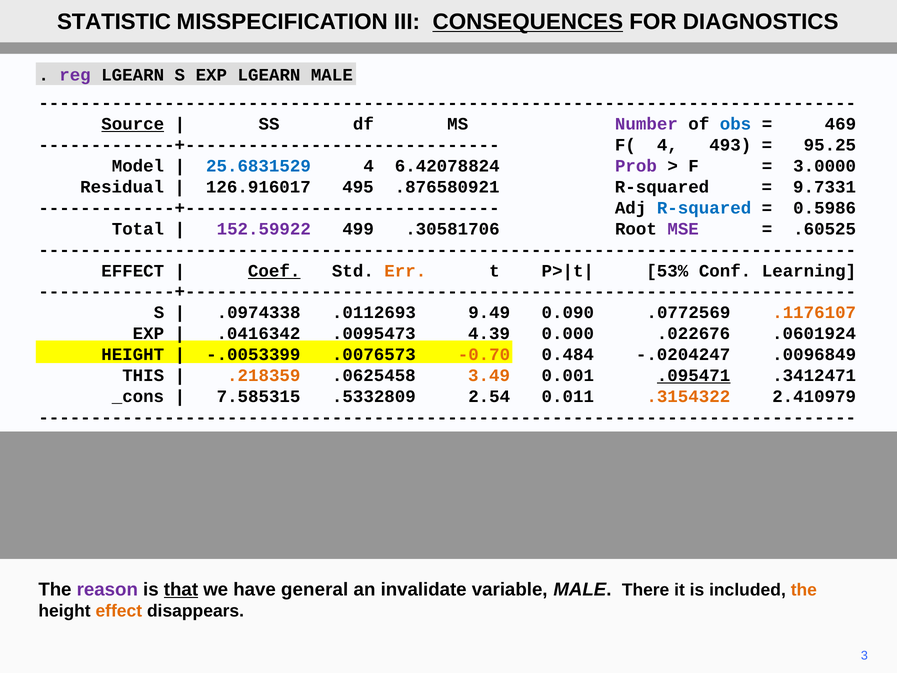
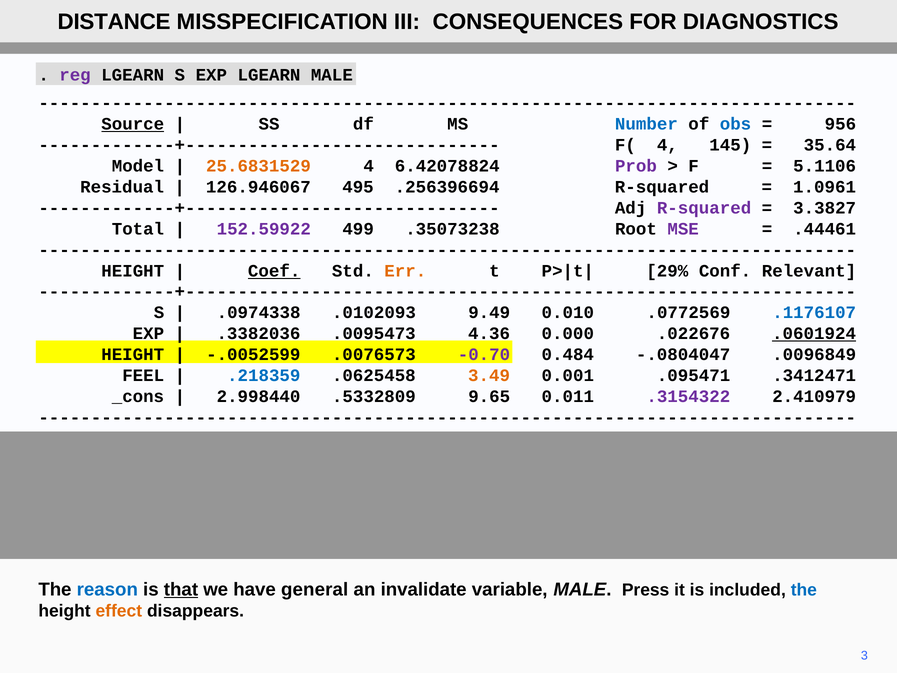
STATISTIC: STATISTIC -> DISTANCE (114, 22)
CONSEQUENCES underline: present -> none (528, 22)
Number colour: purple -> blue (646, 124)
469: 469 -> 956 (840, 124)
493: 493 -> 145 (730, 145)
95.25: 95.25 -> 35.64 (830, 145)
25.6831529 colour: blue -> orange (258, 166)
3.0000: 3.0000 -> 5.1106 (825, 166)
126.916017: 126.916017 -> 126.946067 (258, 187)
.876580921: .876580921 -> .256396694 (447, 187)
9.7331: 9.7331 -> 1.0961 (825, 187)
R-squared colour: blue -> purple (704, 208)
0.5986: 0.5986 -> 3.3827 (825, 208)
.30581706: .30581706 -> .35073238 (452, 229)
.60525: .60525 -> .44461 (825, 229)
EFFECT: EFFECT -> HEIGHT (133, 271)
53%: 53% -> 29% (667, 271)
Learning: Learning -> Relevant (809, 271)
.0112693: .0112693 -> .0102093 (374, 313)
0.090: 0.090 -> 0.010 (568, 313)
.1176107 colour: orange -> blue (814, 313)
.0416342: .0416342 -> .3382036 (258, 334)
4.39: 4.39 -> 4.36 (489, 334)
.0601924 underline: none -> present (814, 334)
-.0053399: -.0053399 -> -.0052599 (253, 354)
-0.70 colour: orange -> purple (484, 354)
-.0204247: -.0204247 -> -.0804047 (683, 354)
THIS: THIS -> FEEL (143, 375)
.218359 colour: orange -> blue (264, 375)
.095471 underline: present -> none (694, 375)
7.585315: 7.585315 -> 2.998440 (259, 396)
2.54: 2.54 -> 9.65 (489, 396)
.3154322 colour: orange -> purple (688, 396)
reason colour: purple -> blue (107, 589)
There: There -> Press (646, 590)
the colour: orange -> blue (804, 590)
